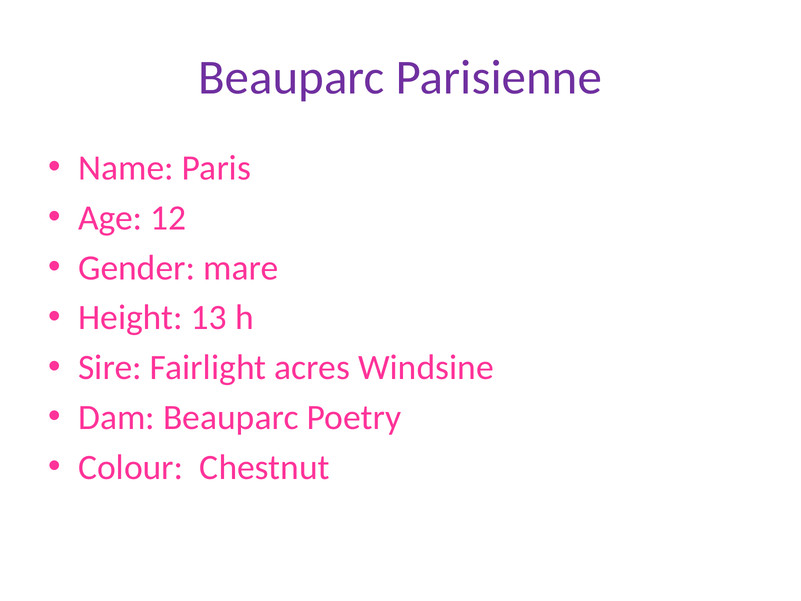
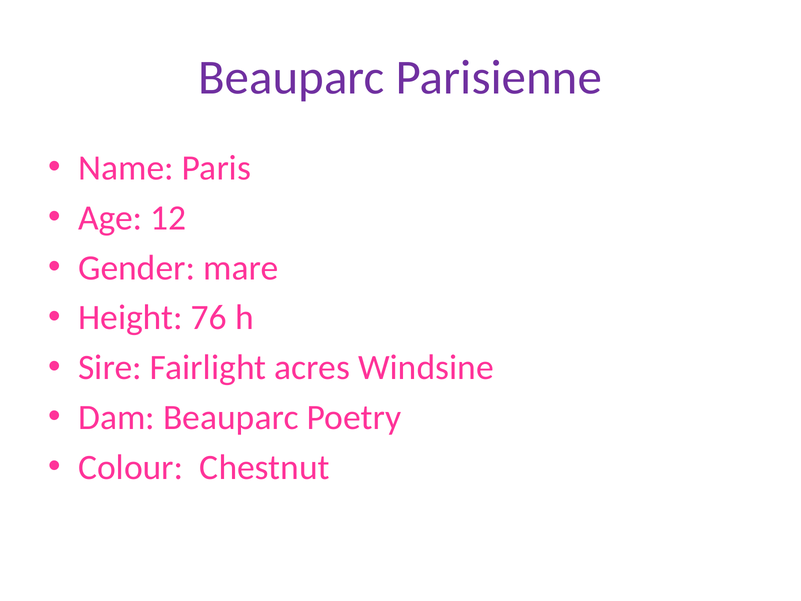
13: 13 -> 76 (209, 318)
